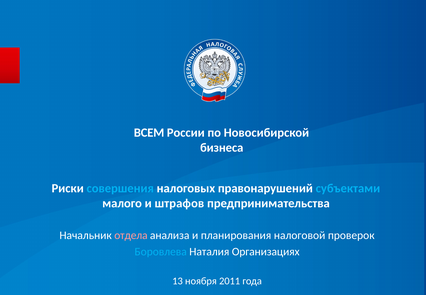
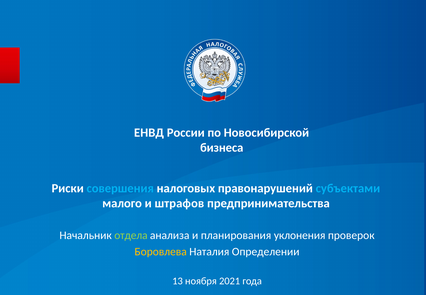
ВСЕМ: ВСЕМ -> ЕНВД (149, 133)
отдела colour: pink -> light green (131, 235)
налоговой: налоговой -> уклонения (300, 235)
Боровлева colour: light blue -> yellow (161, 252)
Организациях: Организациях -> Определении (266, 252)
2011: 2011 -> 2021 (230, 281)
